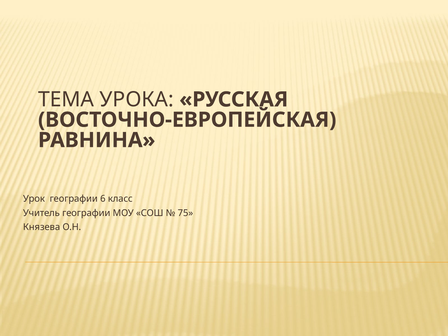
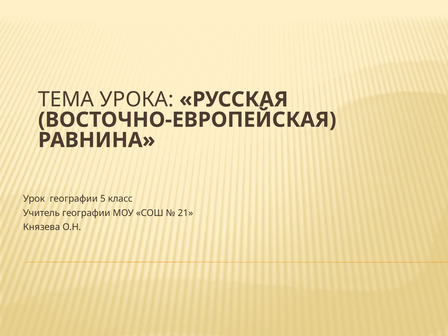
6: 6 -> 5 (103, 199)
75: 75 -> 21 (185, 213)
